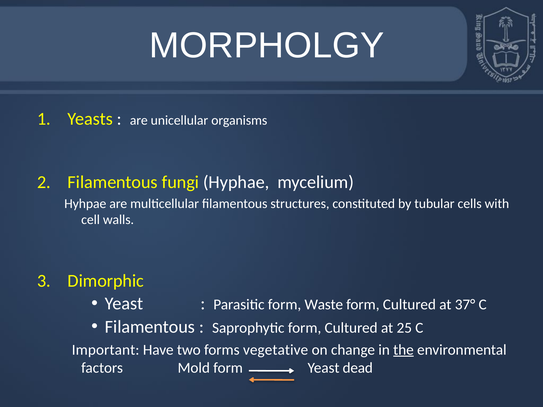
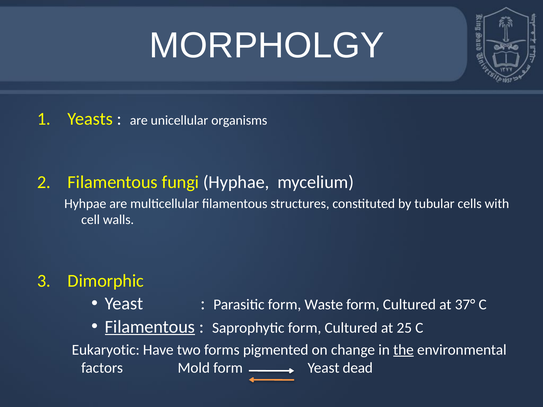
Filamentous underline: none -> present (150, 327)
Important: Important -> Eukaryotic (106, 350)
vegetative: vegetative -> pigmented (276, 350)
